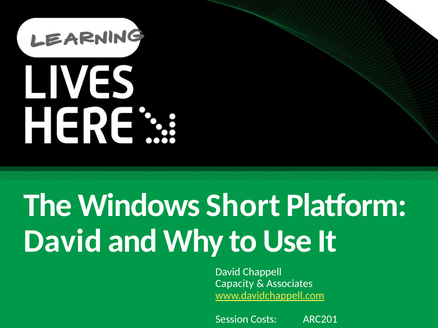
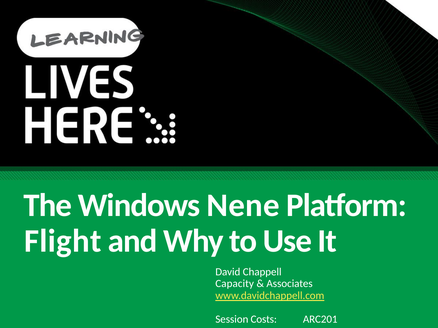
Short: Short -> Nene (243, 206)
David: David -> Flight (63, 241)
